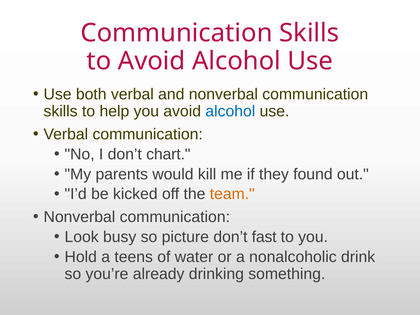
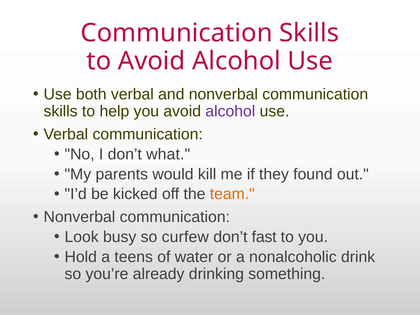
alcohol colour: blue -> purple (230, 111)
chart: chart -> what (168, 154)
picture: picture -> curfew (185, 237)
